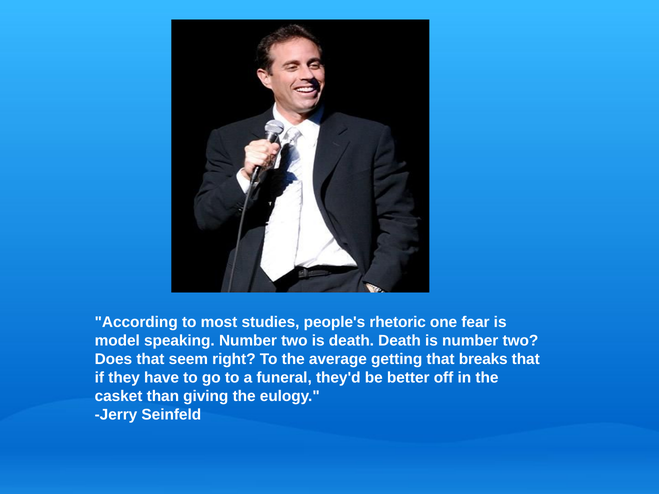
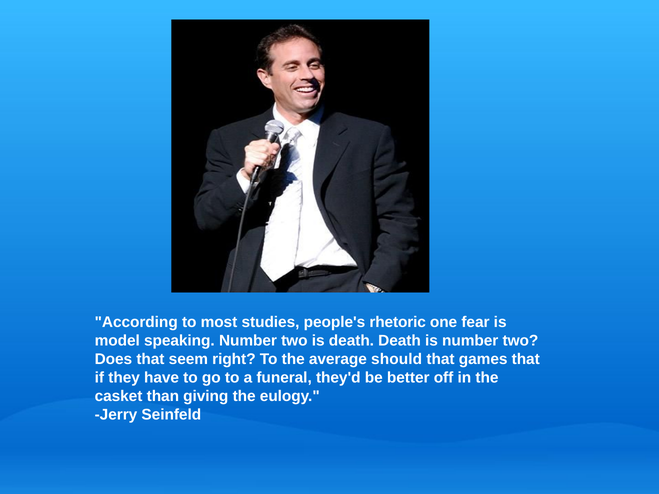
getting: getting -> should (397, 359)
breaks: breaks -> games (483, 359)
